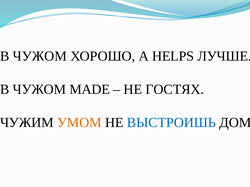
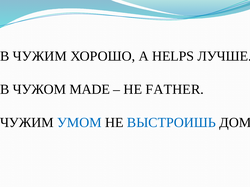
ЧУЖОМ: ЧУЖОМ -> ЧУЖИМ (40, 56)
ГОСТЯХ: ГОСТЯХ -> FATHER (175, 90)
УМОМ colour: orange -> blue (79, 123)
